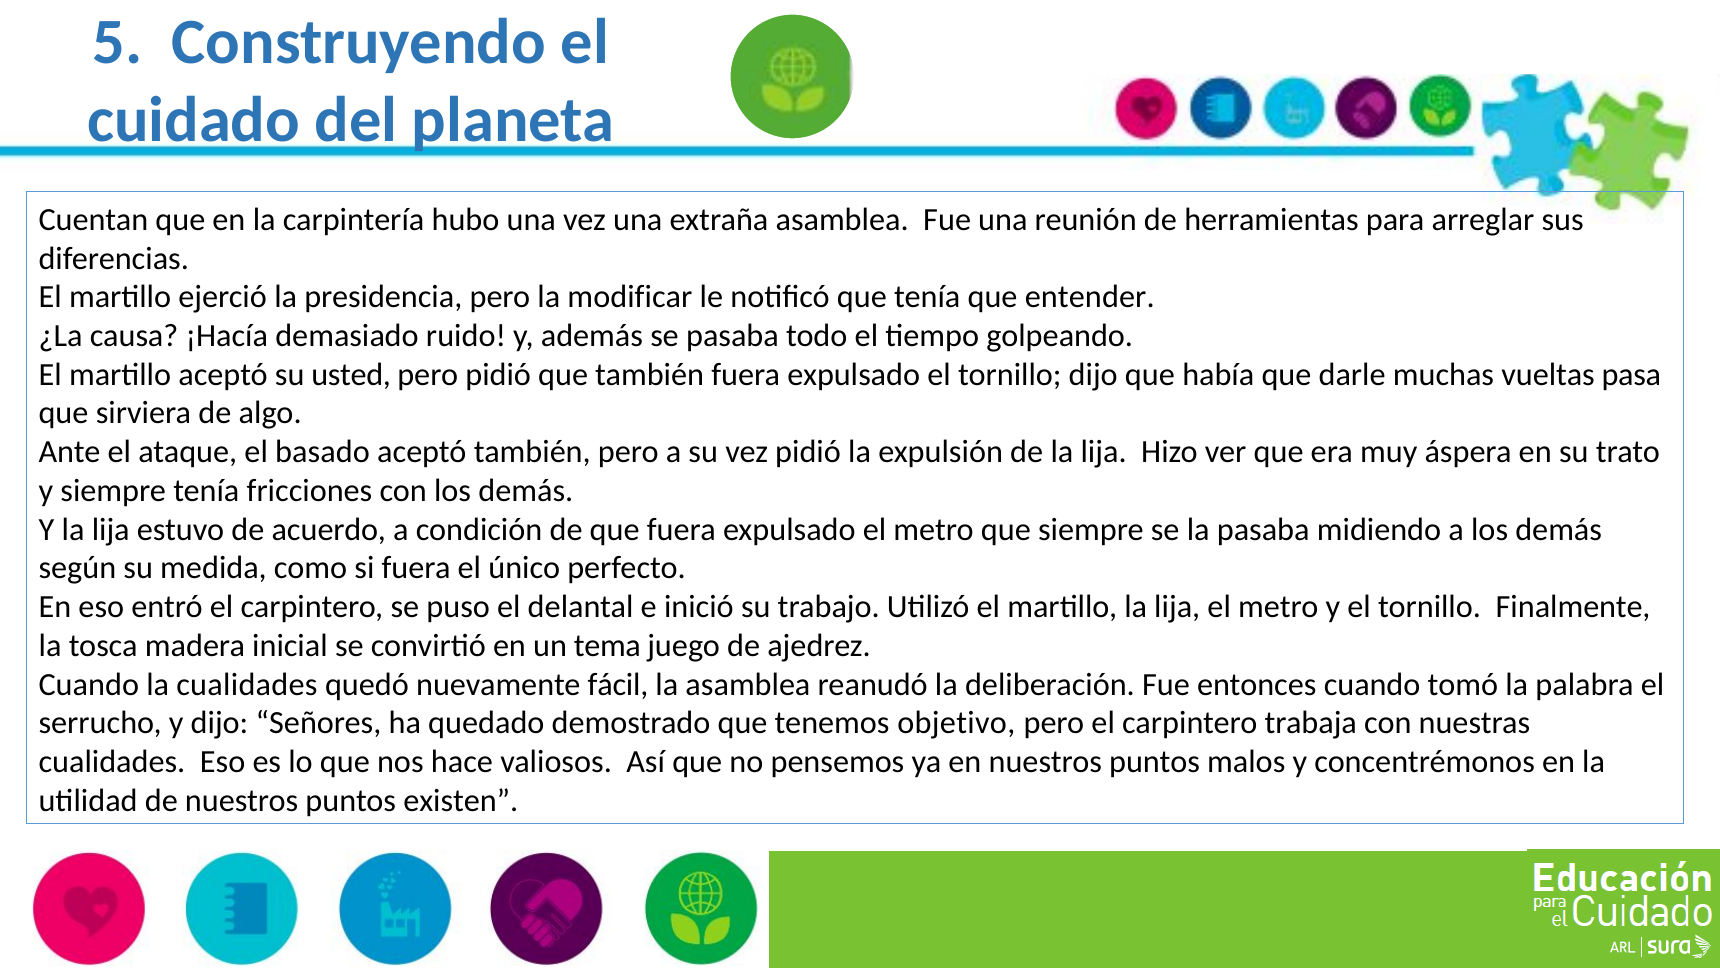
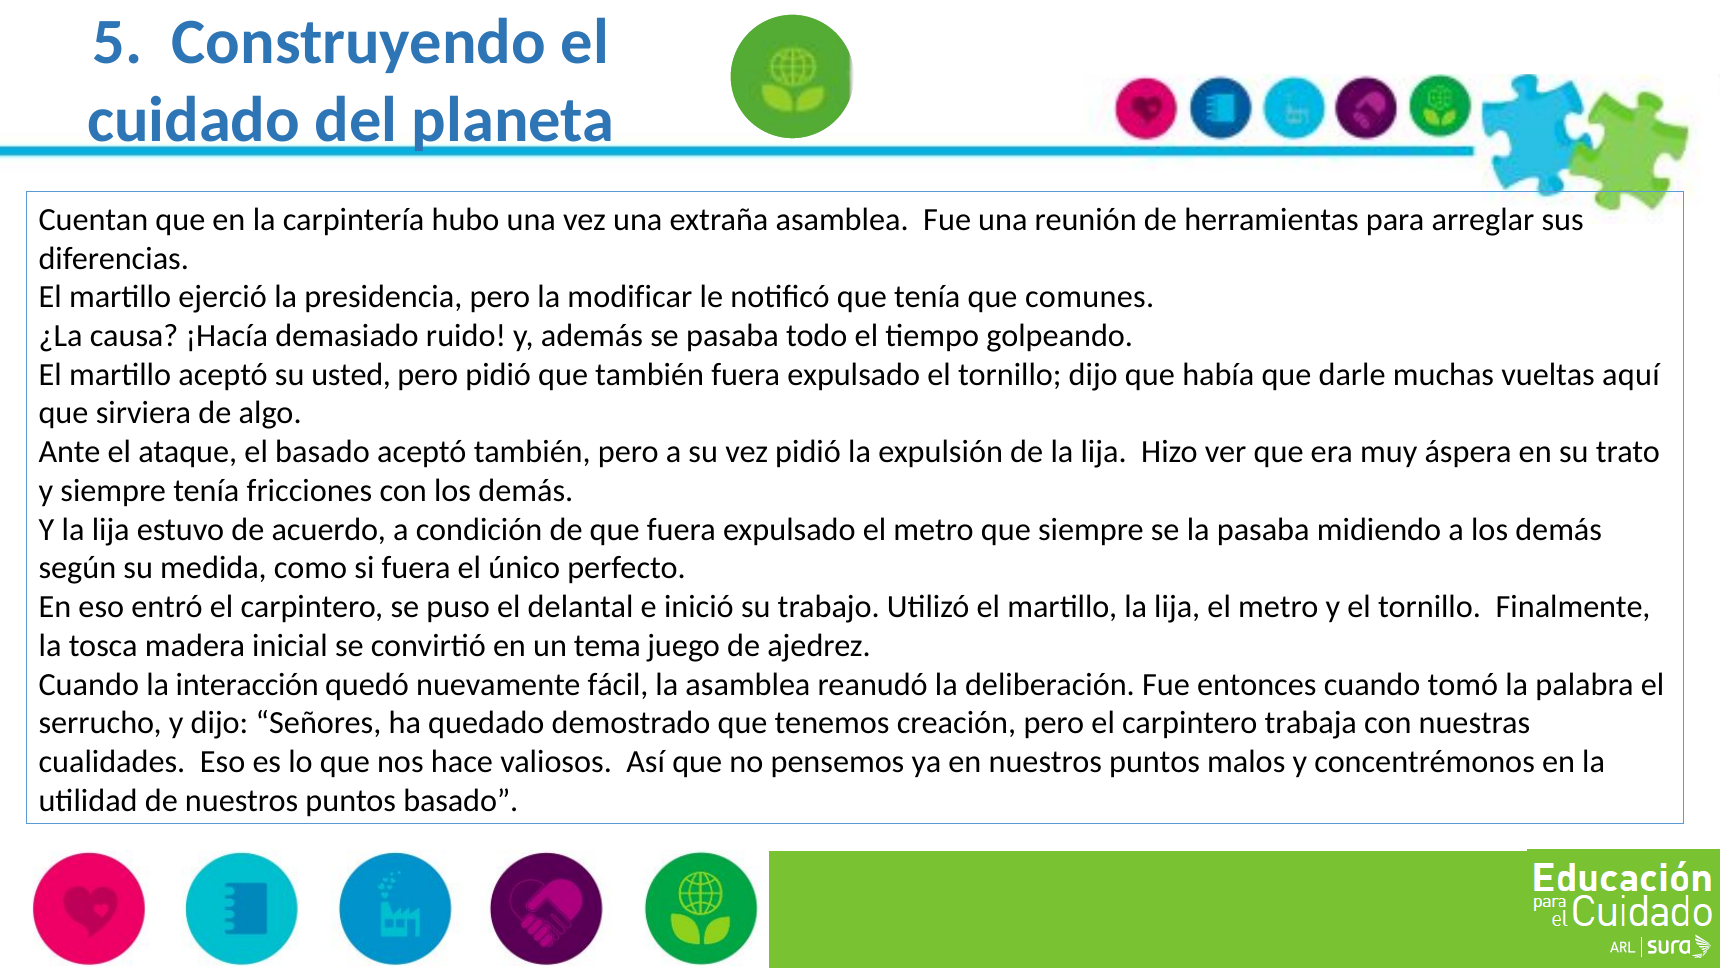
entender: entender -> comunes (1090, 297)
pasa: pasa -> aquí (1631, 374)
la cualidades: cualidades -> interacción (247, 684)
objetivo: objetivo -> creación (956, 723)
puntos existen: existen -> basado (461, 800)
